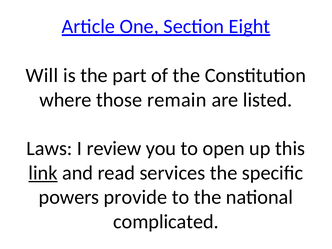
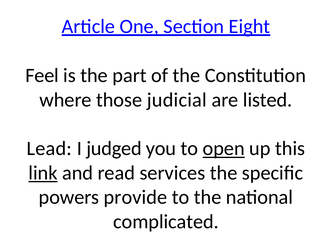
Will: Will -> Feel (42, 76)
remain: remain -> judicial (177, 100)
Laws: Laws -> Lead (49, 149)
review: review -> judged (114, 149)
open underline: none -> present (224, 149)
